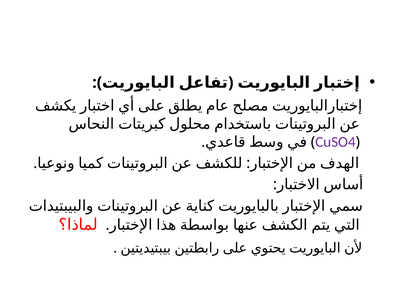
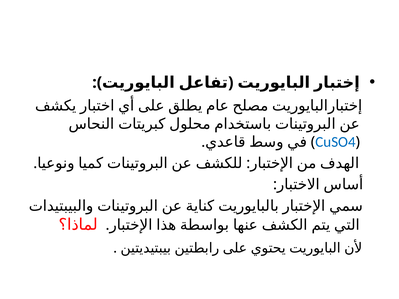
CuSO4 colour: purple -> blue (336, 142)
